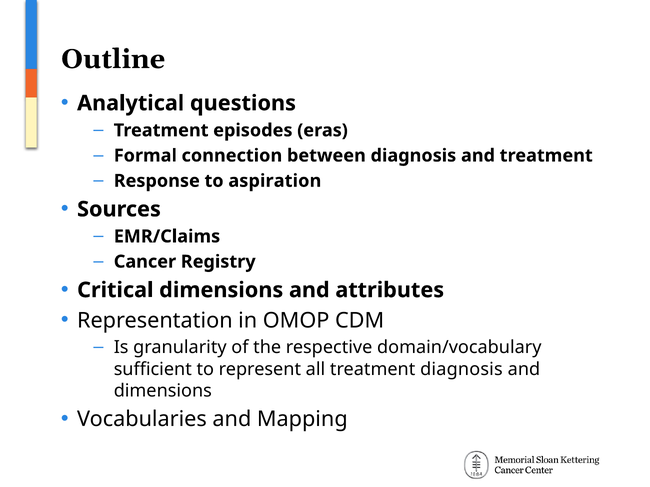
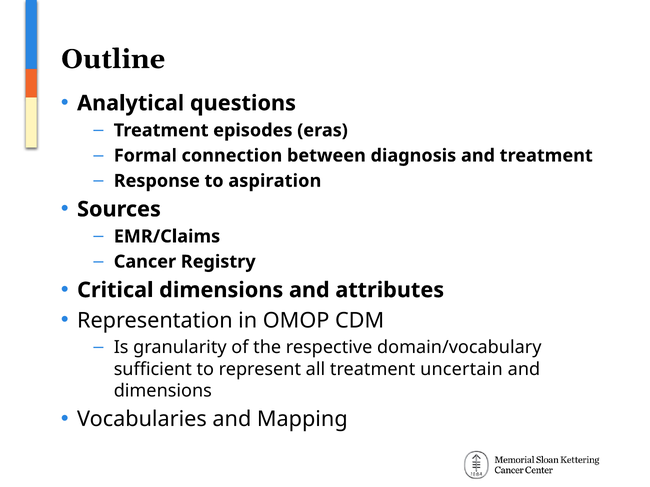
treatment diagnosis: diagnosis -> uncertain (461, 370)
